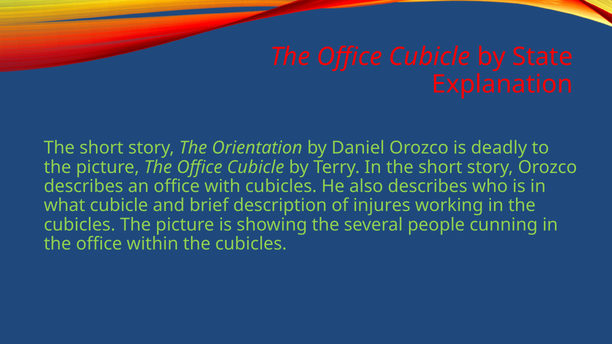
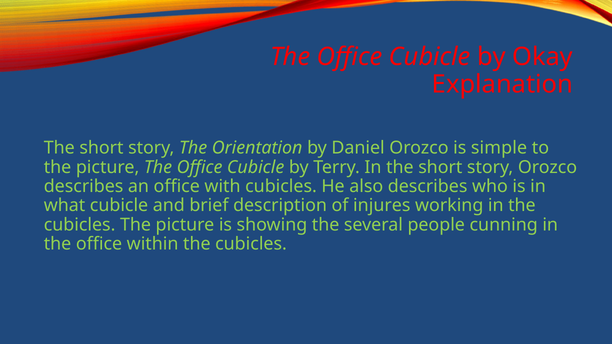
State: State -> Okay (543, 57)
deadly: deadly -> simple (499, 148)
